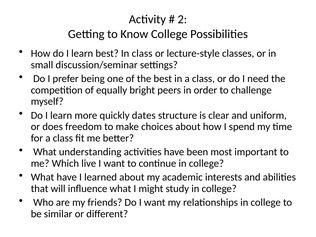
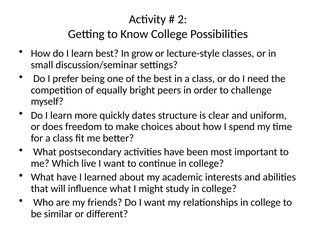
In class: class -> grow (142, 53)
understanding: understanding -> postsecondary (90, 152)
